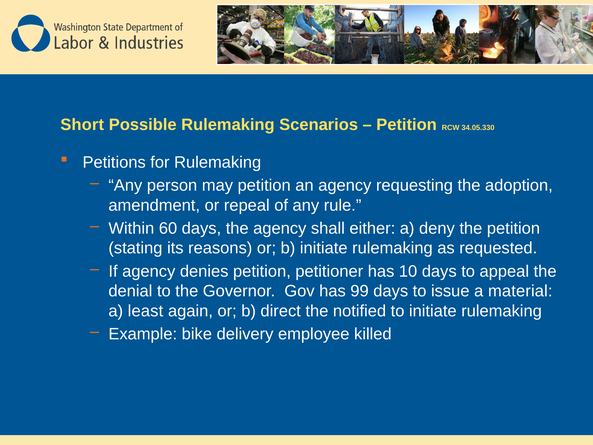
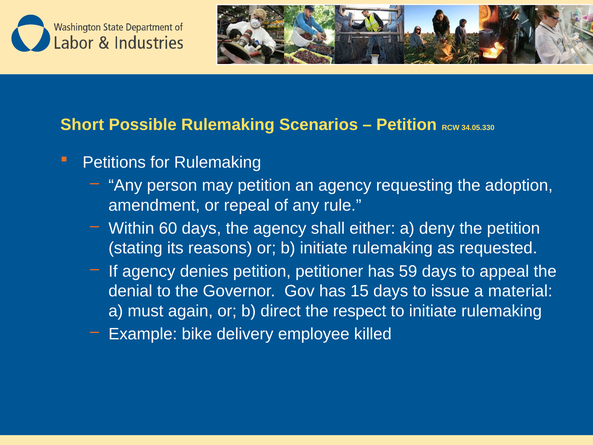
10: 10 -> 59 (408, 271)
99: 99 -> 15 (360, 291)
least: least -> must (145, 311)
notified: notified -> respect (360, 311)
